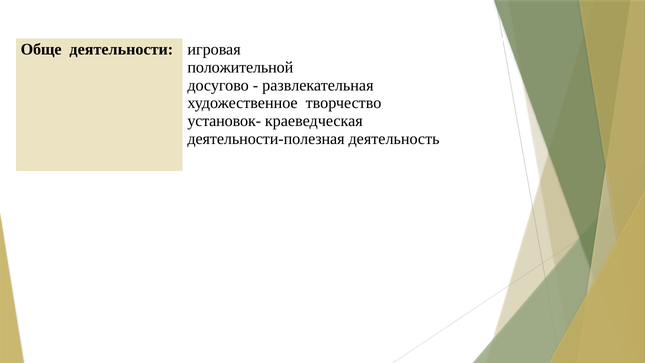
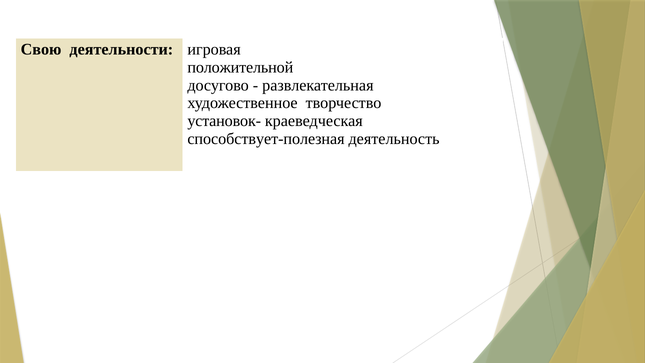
Обще: Обще -> Свою (41, 50)
деятельности-полезная: деятельности-полезная -> способствует-полезная (266, 139)
